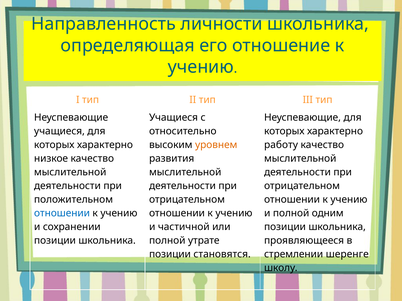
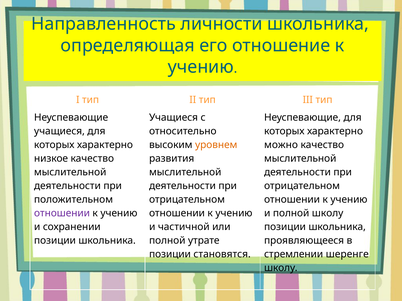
работу: работу -> можно (281, 145)
отношении colour: blue -> purple (62, 213)
полной одним: одним -> школу (328, 213)
